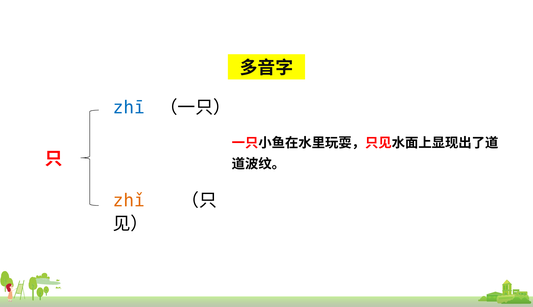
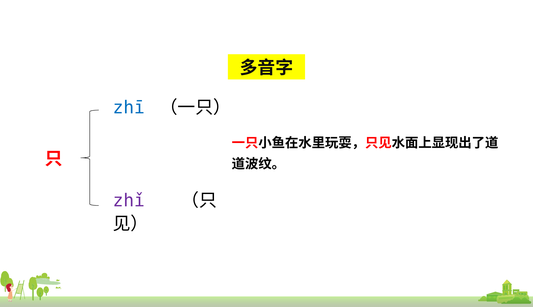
zhǐ colour: orange -> purple (129, 201)
